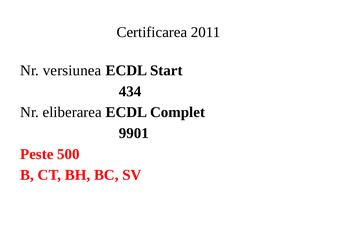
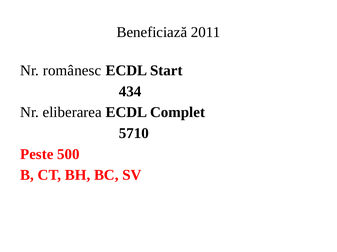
Certificarea: Certificarea -> Beneficiază (152, 32)
versiunea: versiunea -> românesc (72, 71)
9901: 9901 -> 5710 (134, 134)
